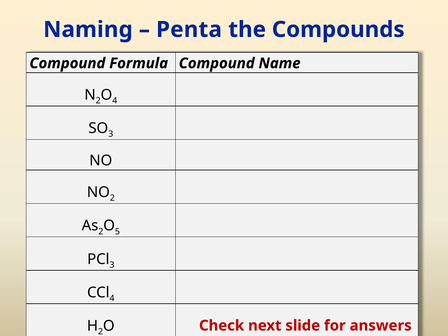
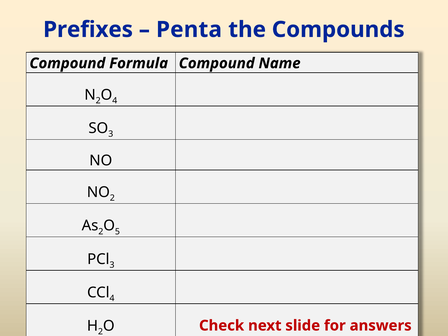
Naming: Naming -> Prefixes (88, 30)
